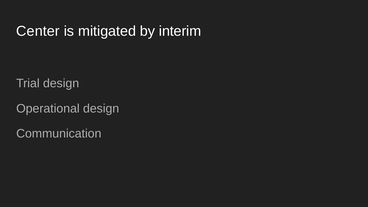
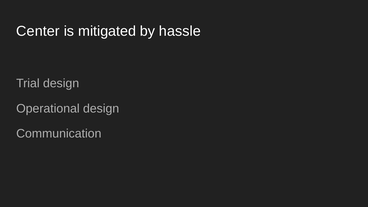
interim: interim -> hassle (180, 31)
